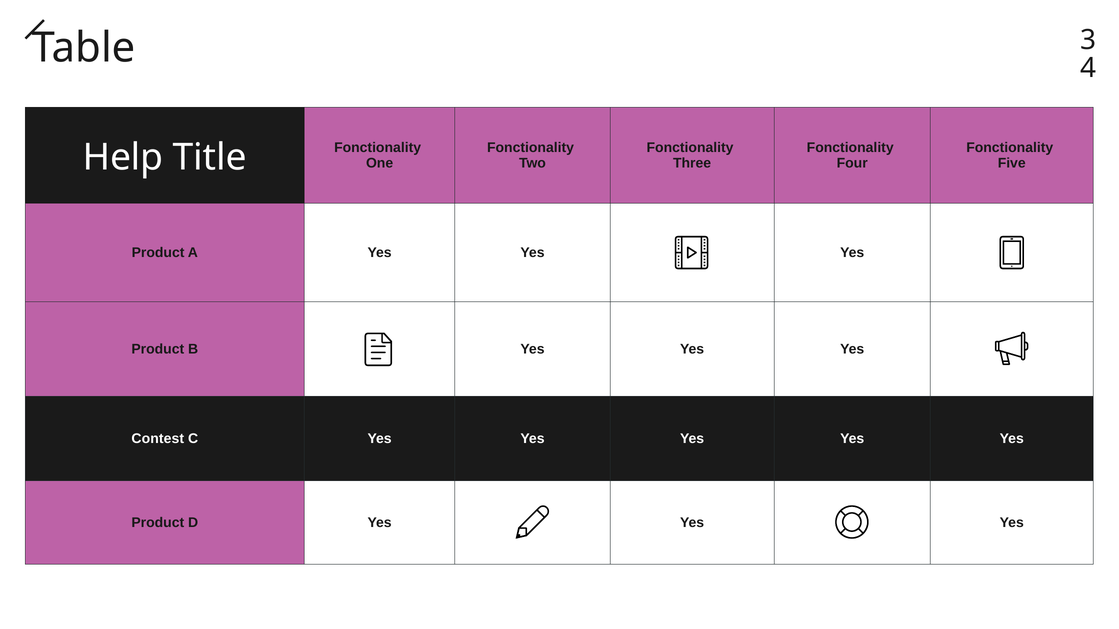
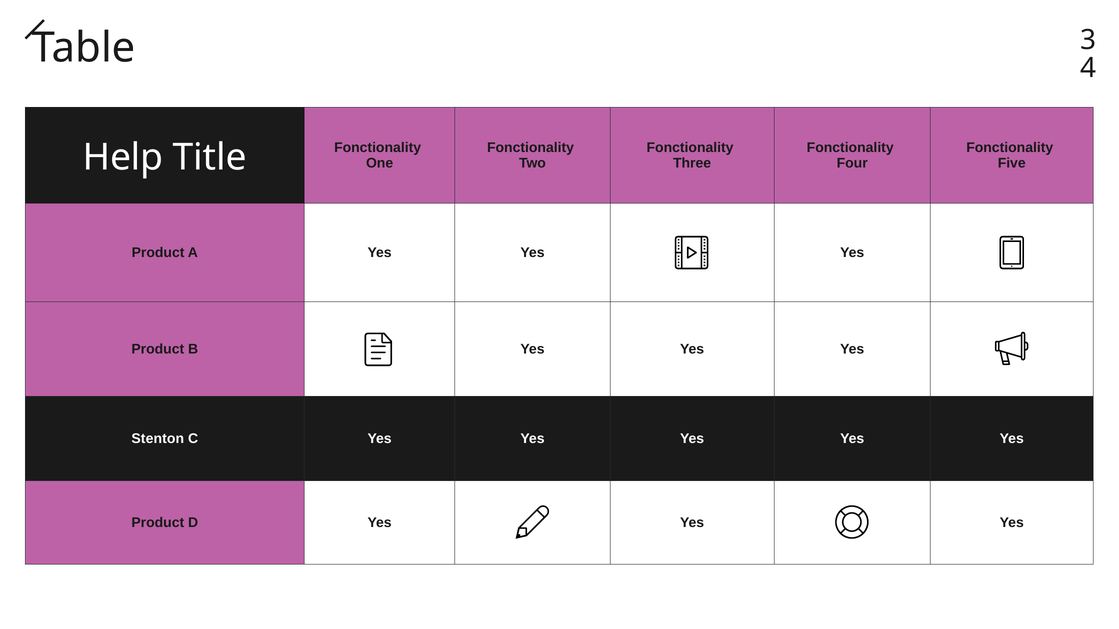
Contest: Contest -> Stenton (158, 439)
